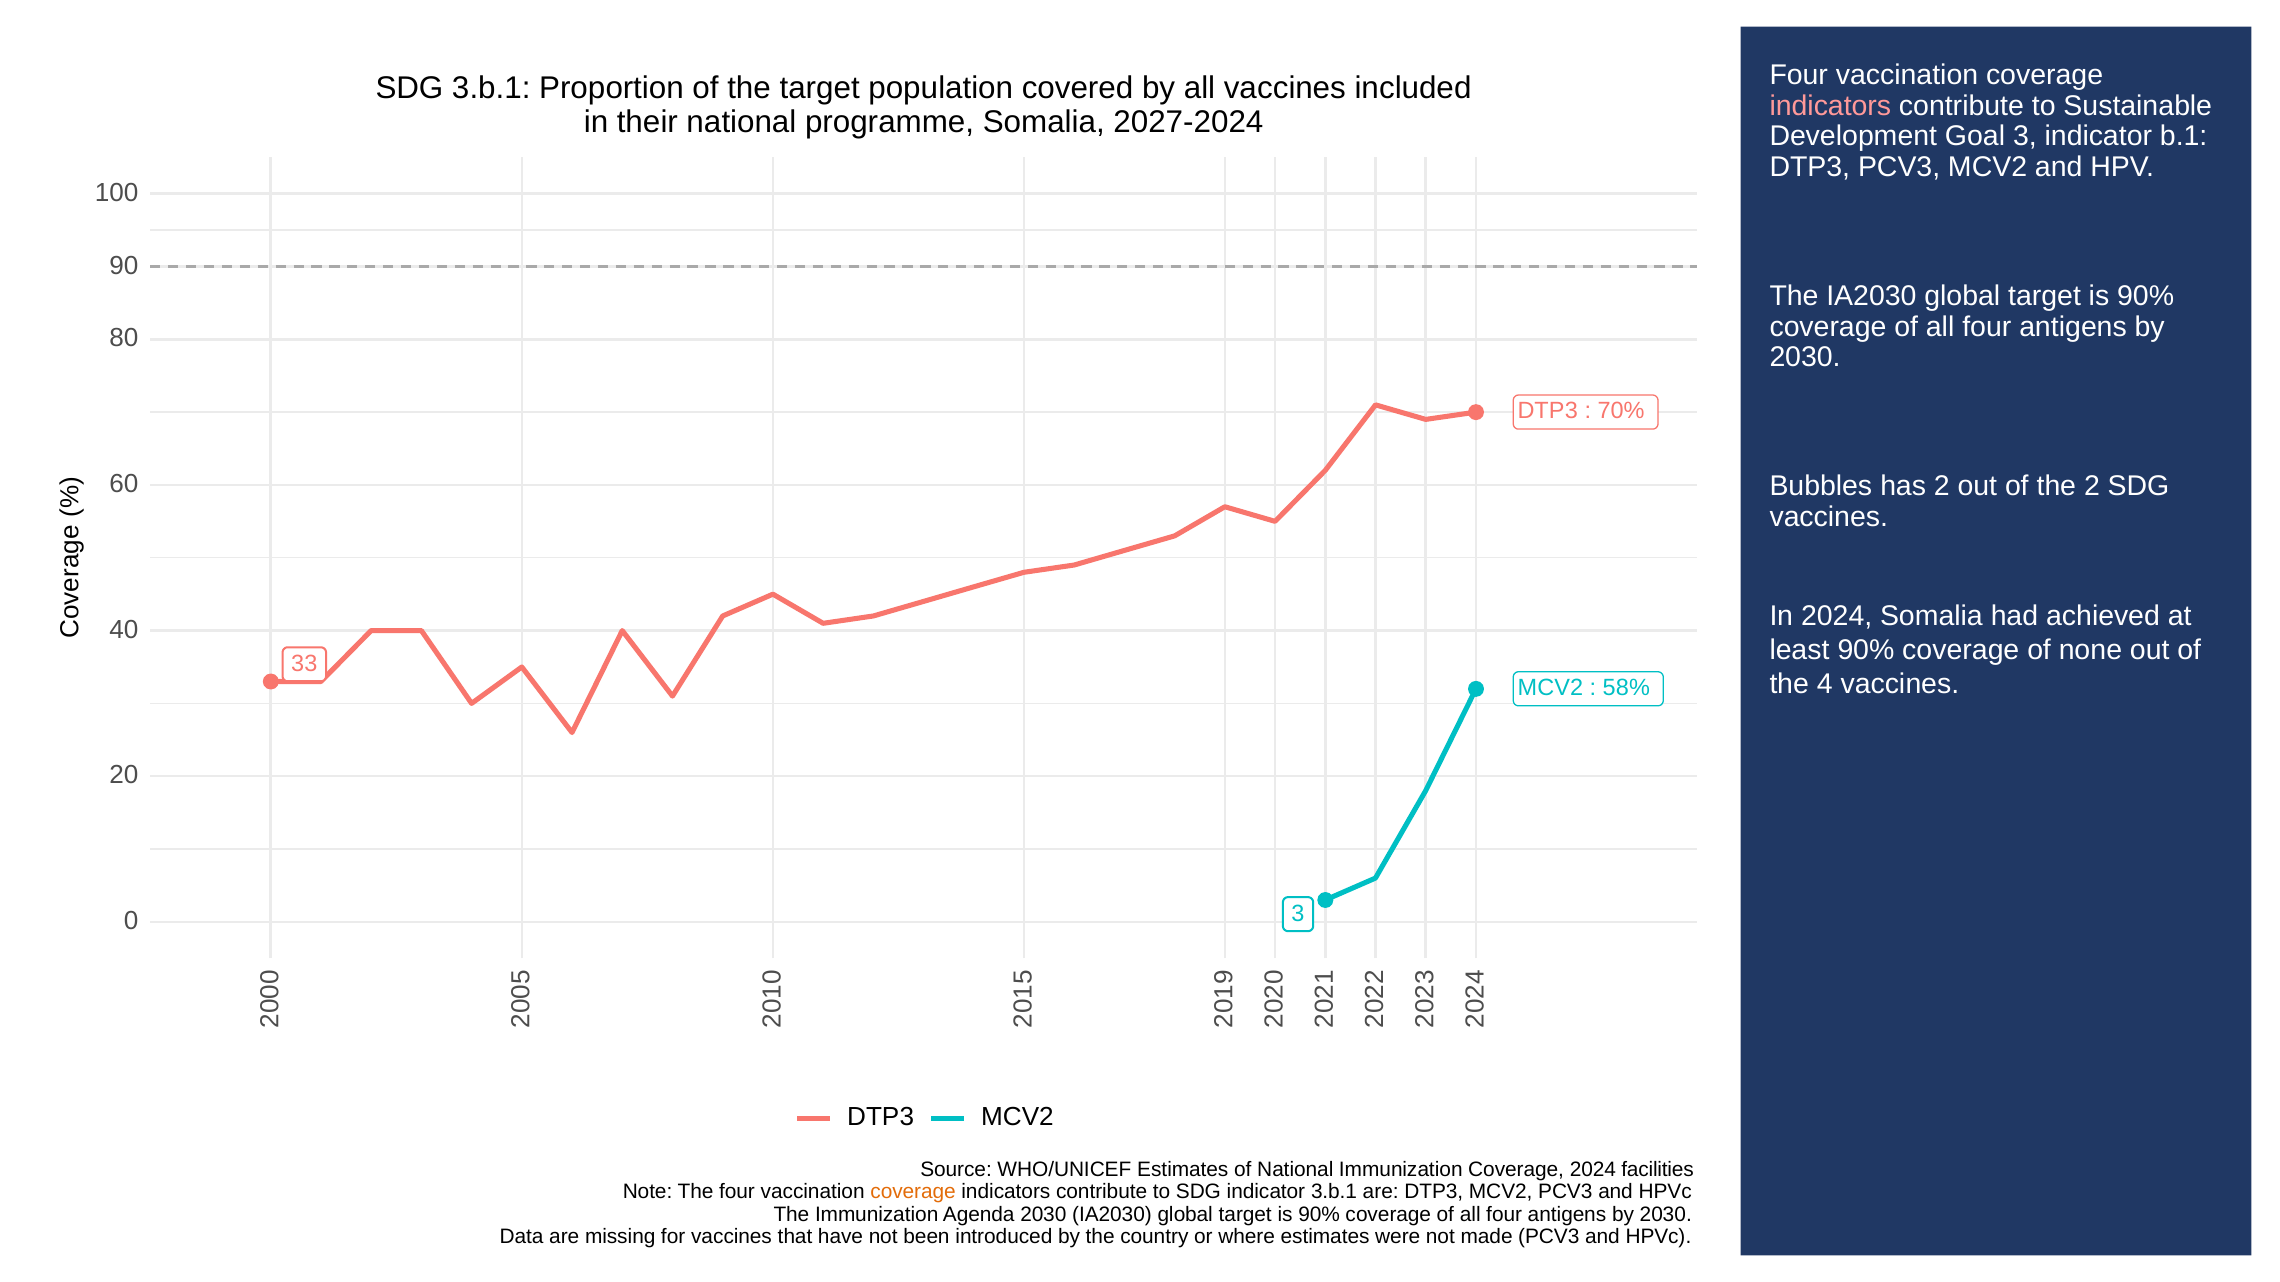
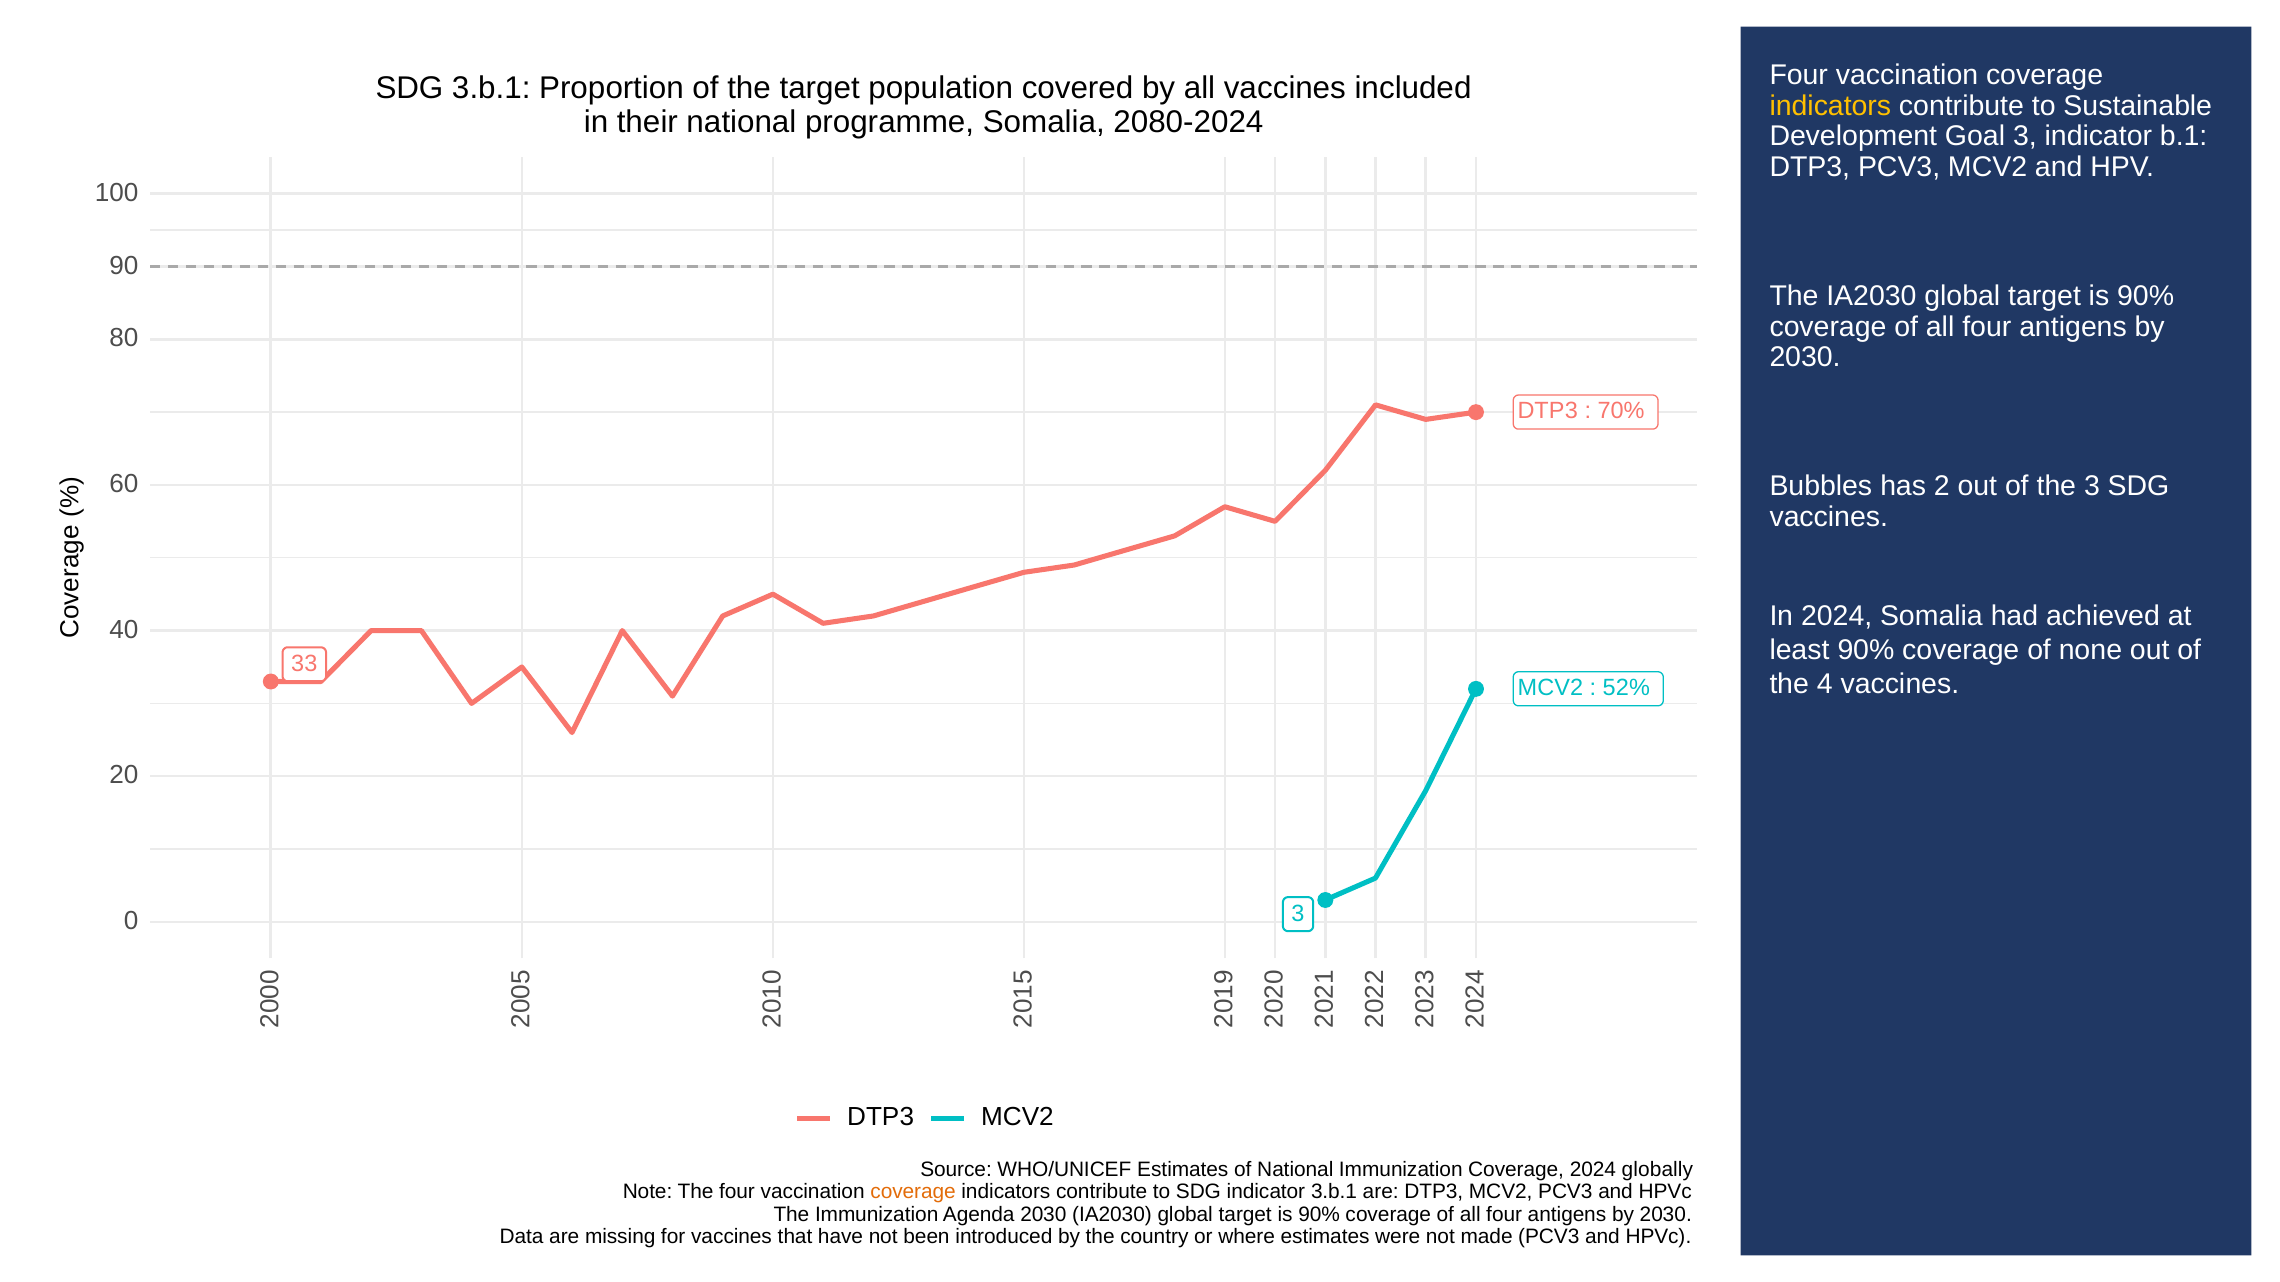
indicators colour: pink -> yellow (1830, 106)
2027-2024: 2027-2024 -> 2080-2024 (1188, 122)
the 2: 2 -> 3 (2092, 486)
58%: 58% -> 52% (1626, 688)
facilities: facilities -> globally (1657, 1170)
